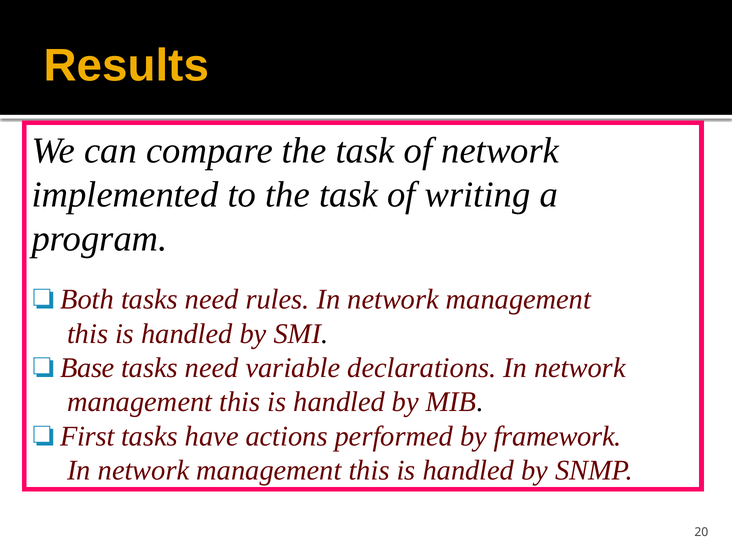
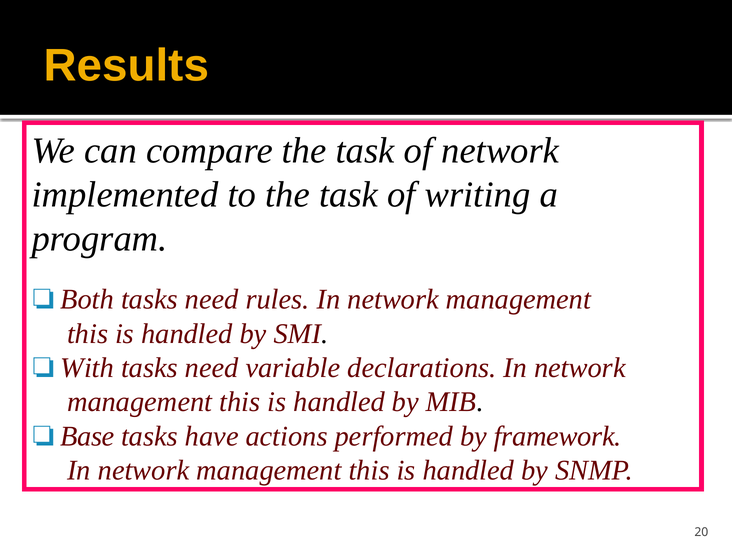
Base: Base -> With (87, 368)
First: First -> Base (87, 436)
